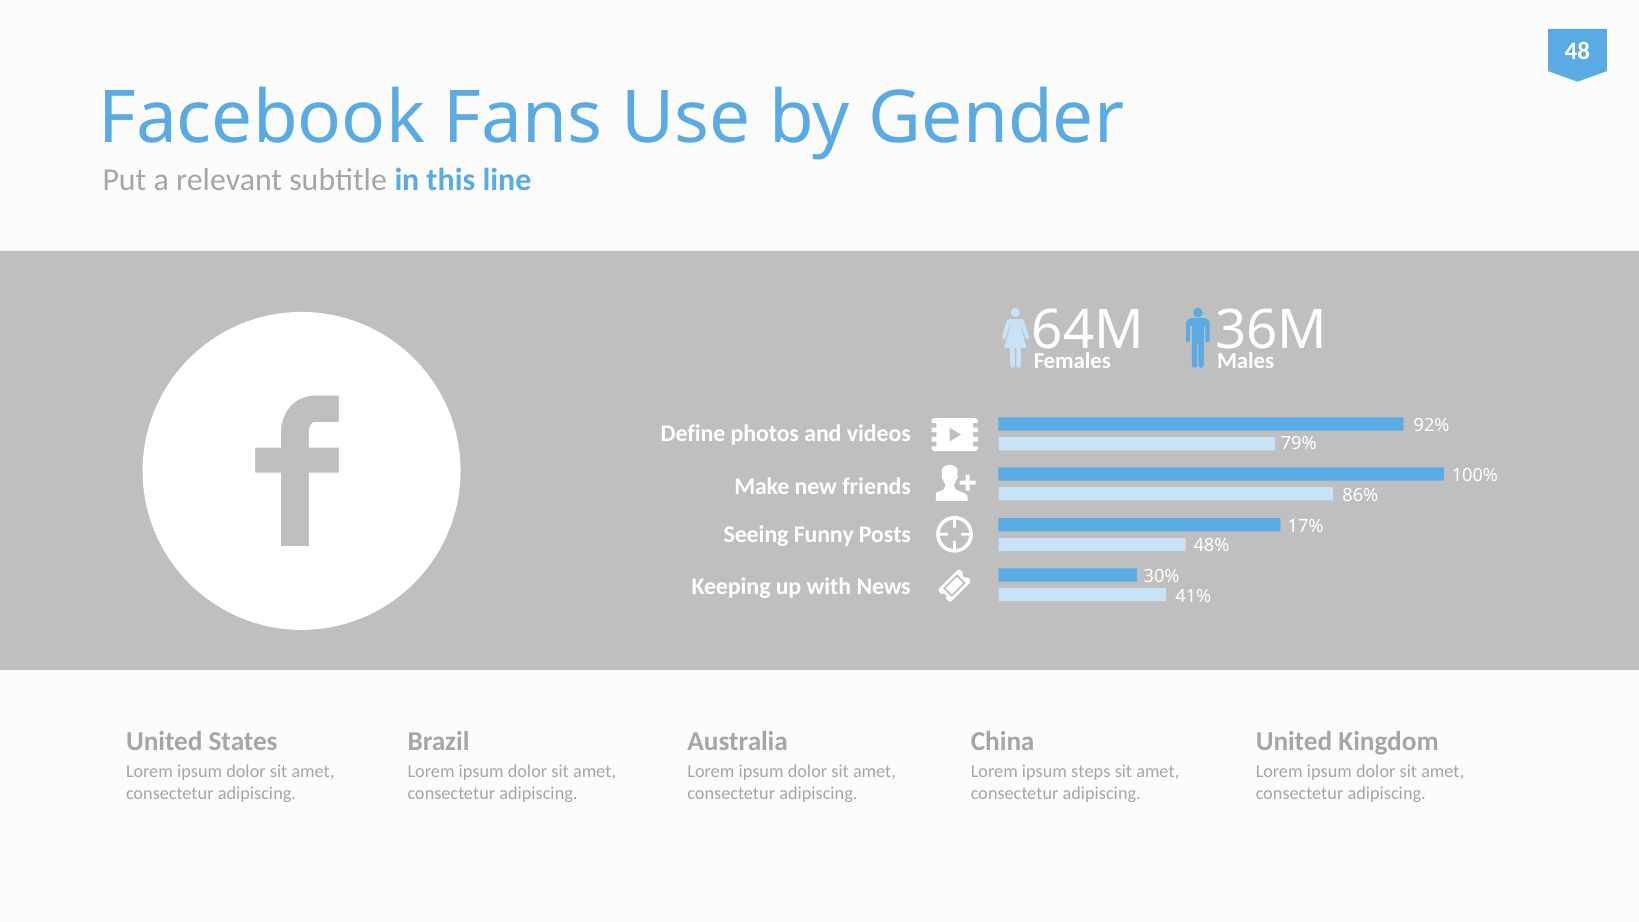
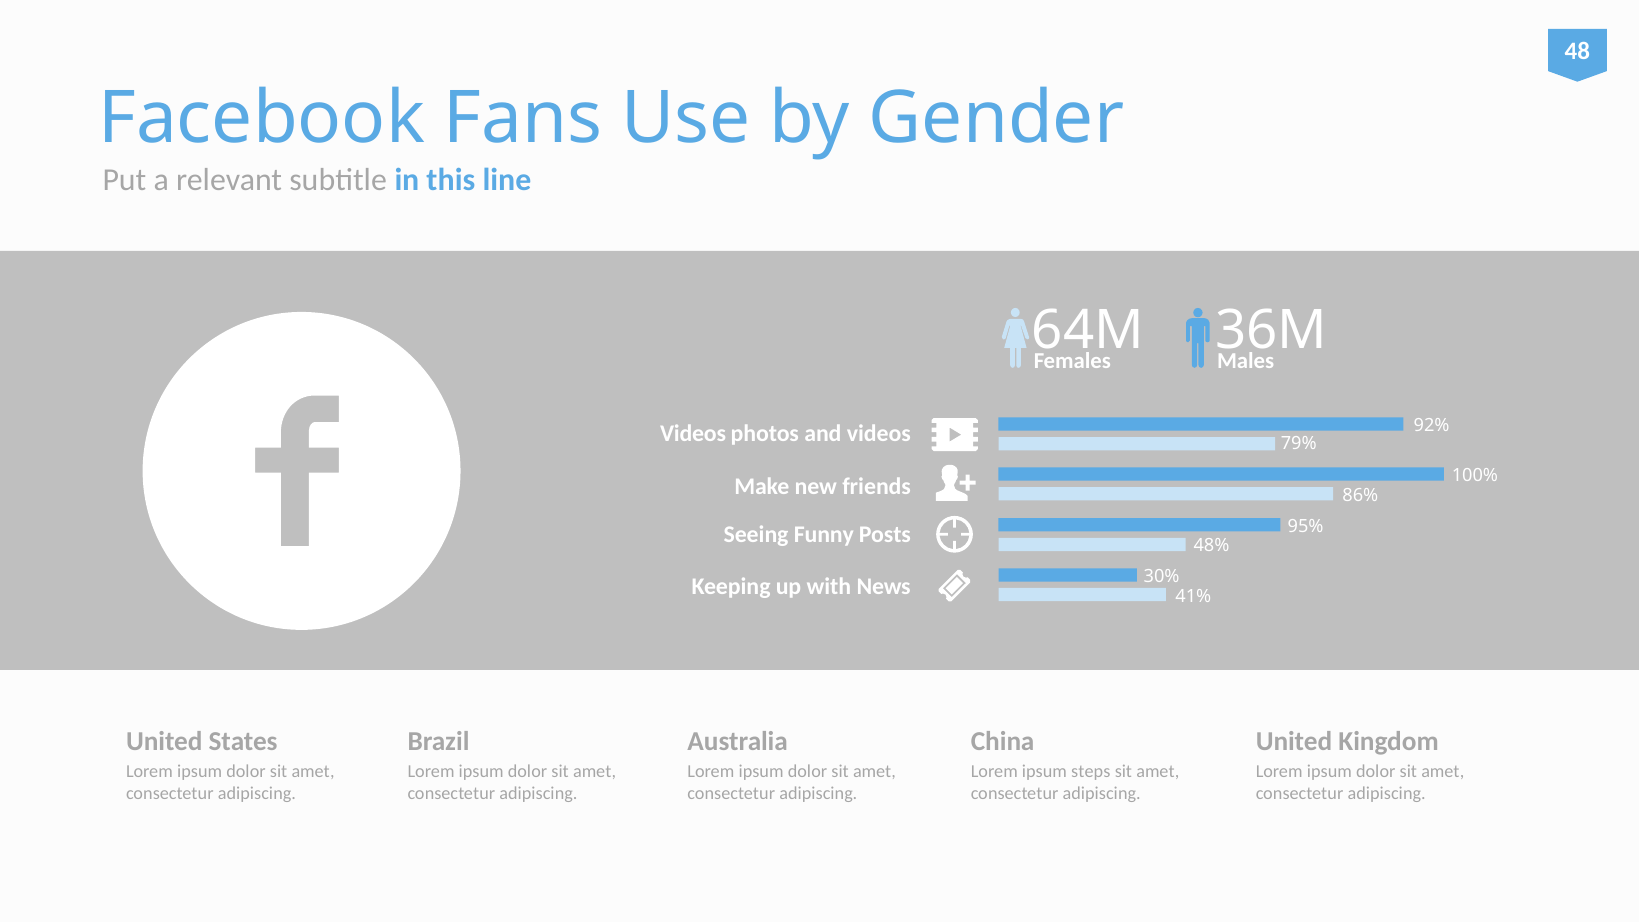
Define: Define -> Videos (693, 434)
17%: 17% -> 95% (1306, 527)
